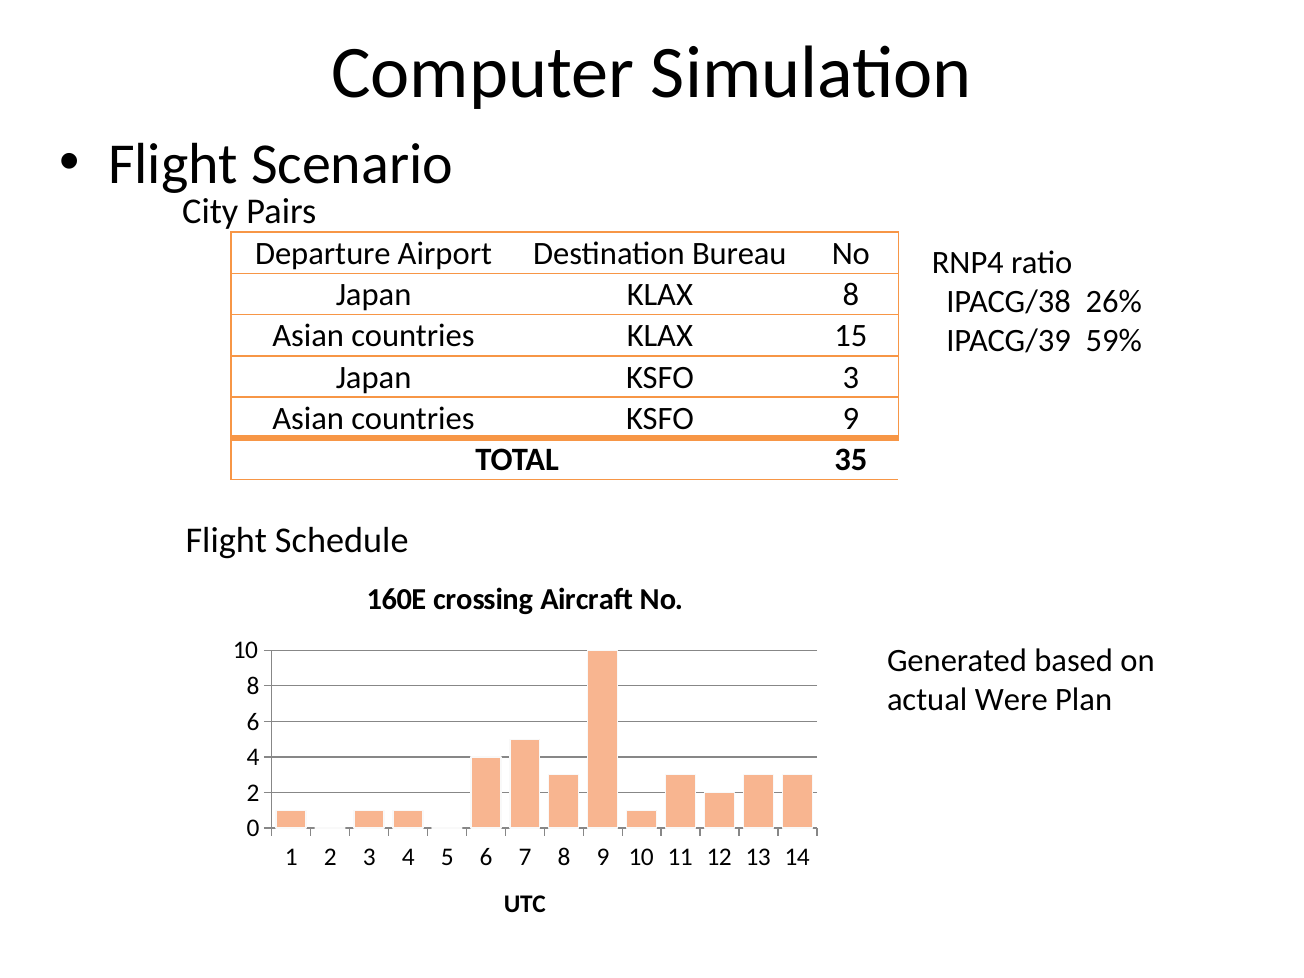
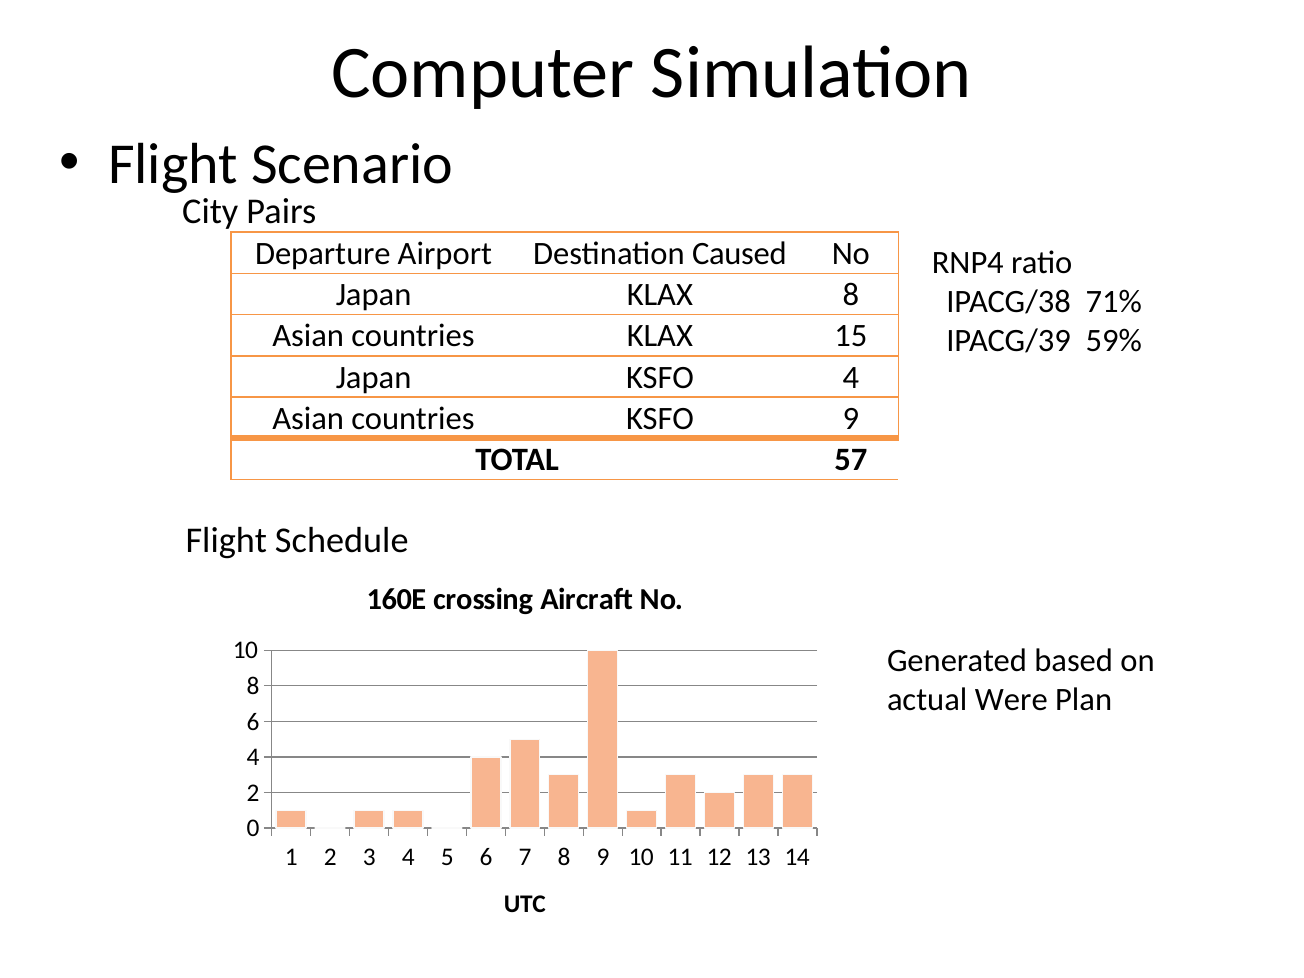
Bureau: Bureau -> Caused (739, 254)
26%: 26% -> 71% (1114, 301)
KSFO 3: 3 -> 4 (851, 377)
35: 35 -> 57 (851, 460)
